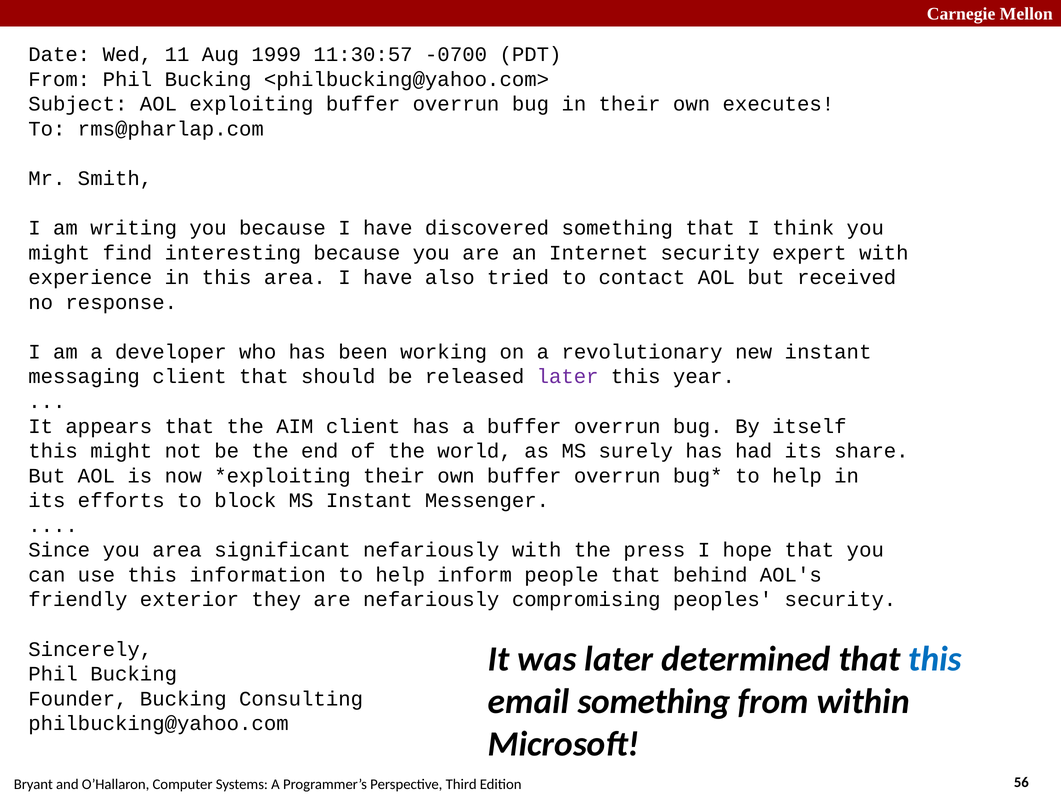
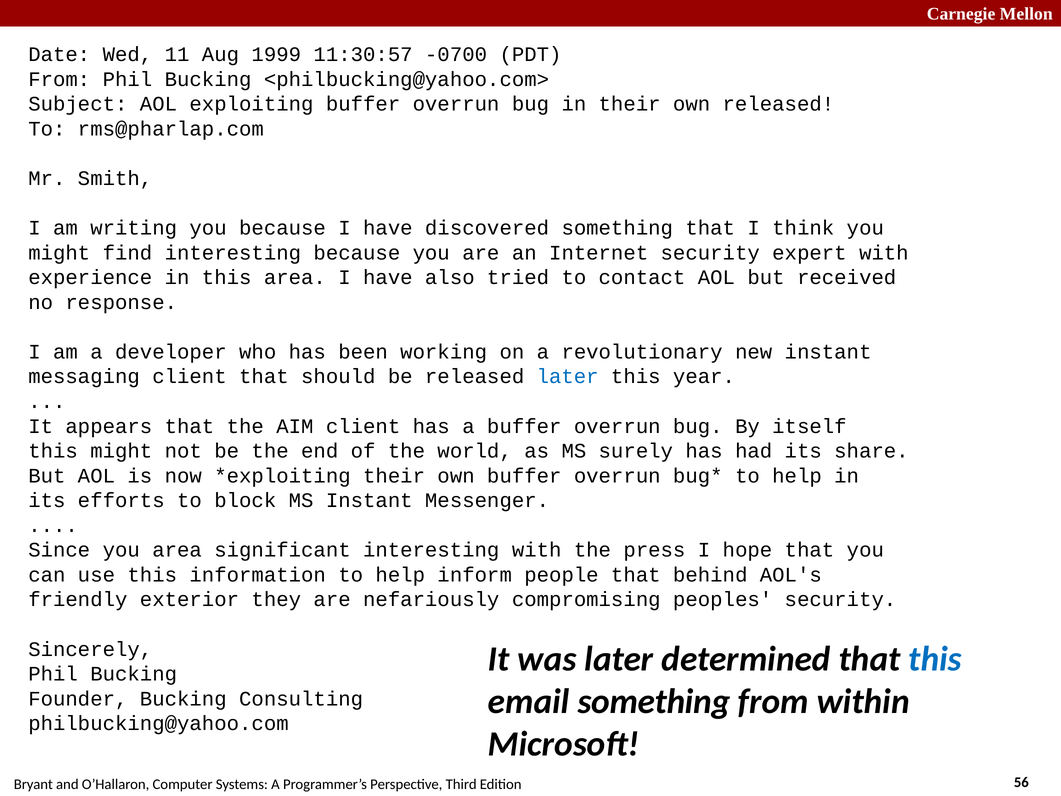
own executes: executes -> released (778, 104)
later colour: purple -> blue (568, 377)
significant nefariously: nefariously -> interesting (431, 550)
